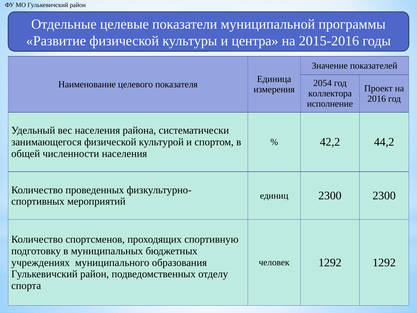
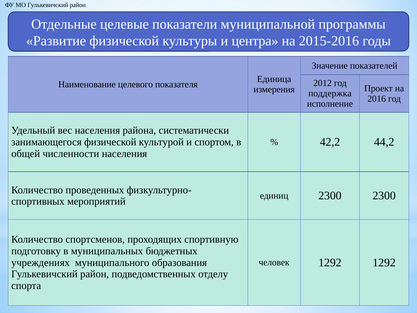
2054: 2054 -> 2012 (323, 83)
коллектора: коллектора -> поддержка (330, 93)
